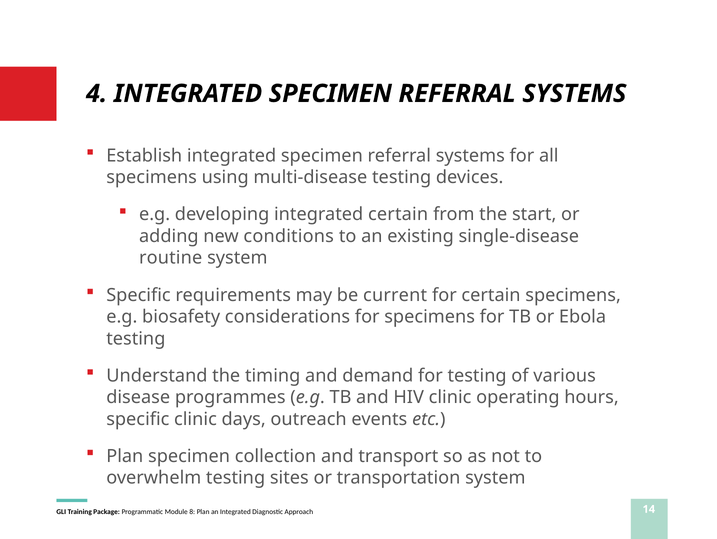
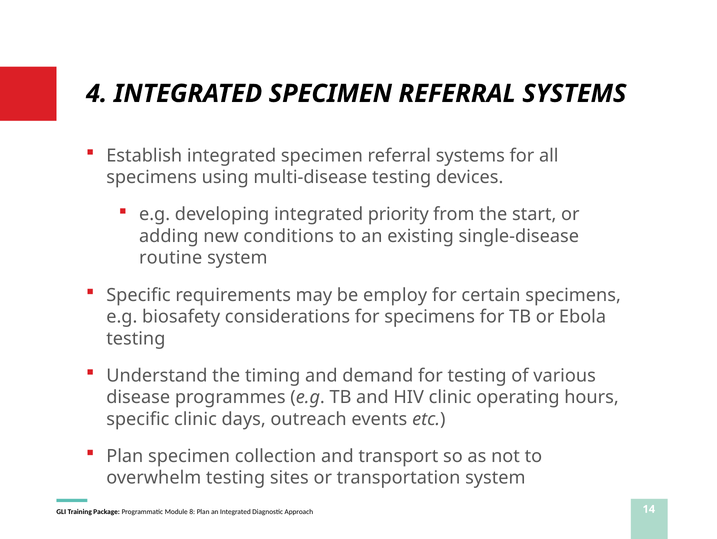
integrated certain: certain -> priority (398, 215)
current: current -> employ (395, 295)
